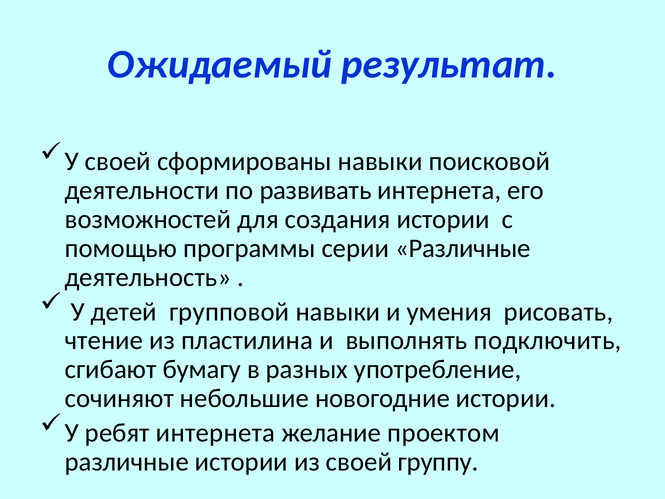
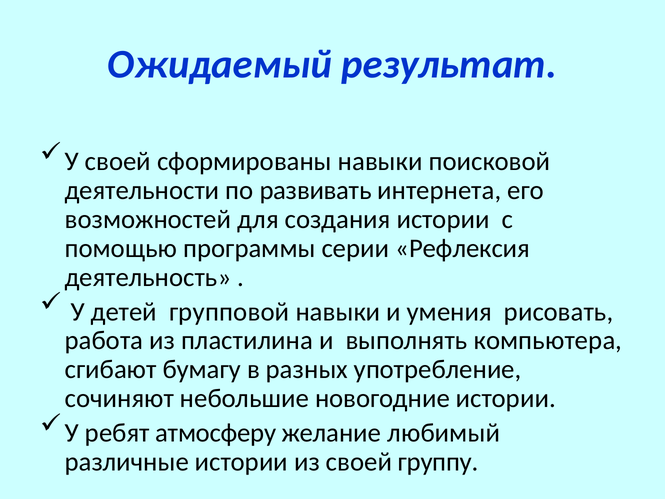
серии Различные: Различные -> Рефлексия (463, 248)
чтение: чтение -> работа (104, 340)
подключить: подключить -> компьютера (548, 340)
ребят интернета: интернета -> атмосферу (216, 433)
проектом: проектом -> любимый (444, 433)
